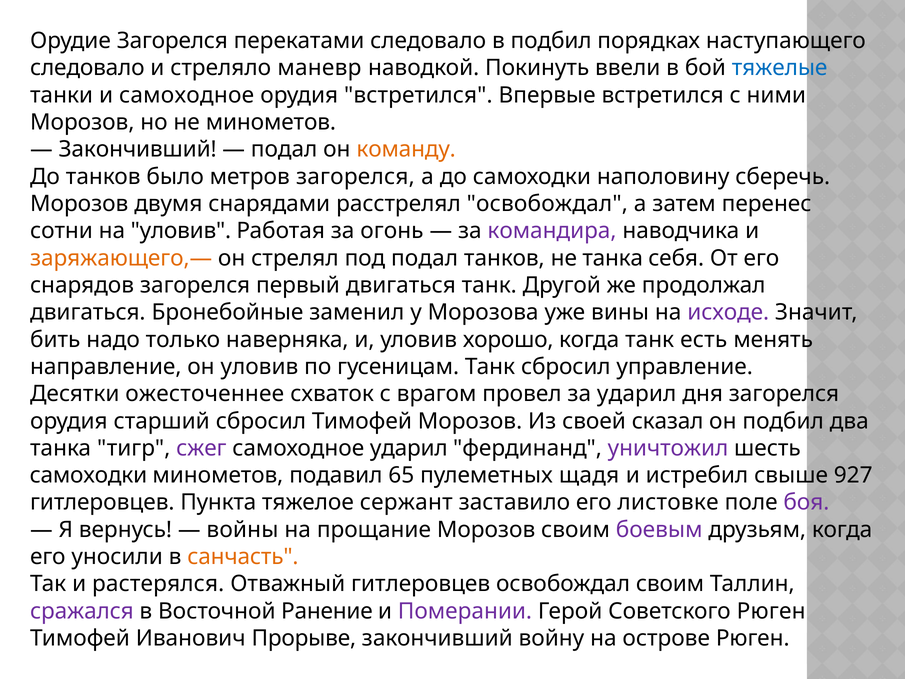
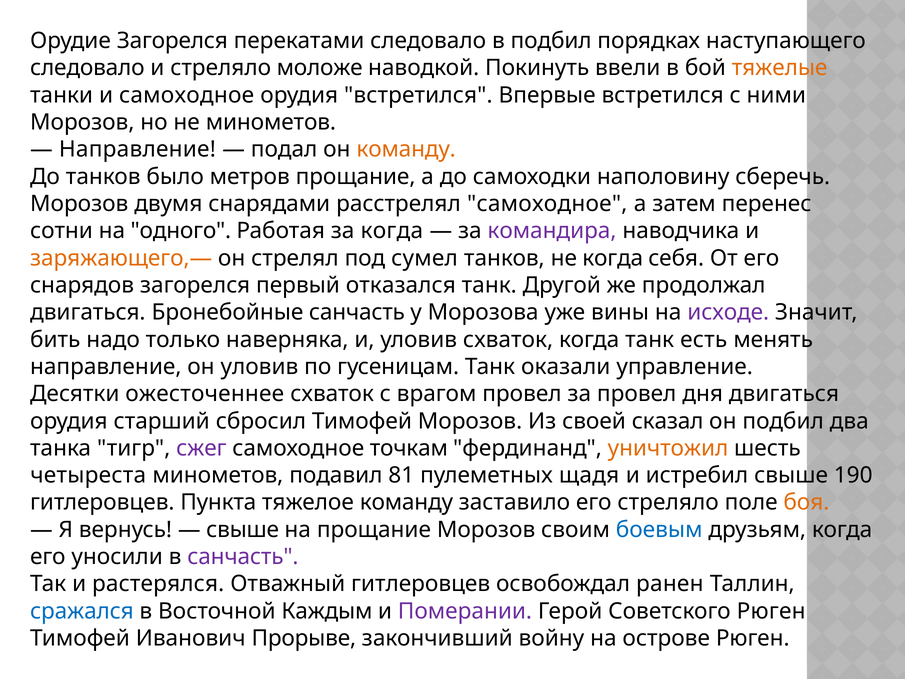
маневр: маневр -> моложе (320, 68)
тяжелые colour: blue -> orange (780, 68)
Закончивший: Закончивший -> Направление (137, 149)
метров загорелся: загорелся -> прощание (356, 177)
расстрелял освобождал: освобождал -> самоходное (547, 204)
на уловив: уловив -> одного (181, 231)
за огонь: огонь -> когда (392, 231)
под подал: подал -> сумел (425, 258)
не танка: танка -> когда (613, 258)
первый двигаться: двигаться -> отказался (401, 285)
Бронебойные заменил: заменил -> санчасть (357, 312)
уловив хорошо: хорошо -> схваток (508, 339)
Танк сбросил: сбросил -> оказали (566, 367)
за ударил: ударил -> провел (637, 394)
дня загорелся: загорелся -> двигаться (784, 394)
самоходное ударил: ударил -> точкам (409, 448)
уничтожил colour: purple -> orange (668, 448)
самоходки: самоходки -> четыреста (88, 475)
65: 65 -> 81 (401, 475)
927: 927 -> 190 (853, 475)
тяжелое сержант: сержант -> команду (406, 502)
его листовке: листовке -> стреляло (668, 502)
боя colour: purple -> orange (806, 502)
войны: войны -> свыше (243, 529)
боевым colour: purple -> blue (659, 529)
санчасть colour: orange -> purple (243, 557)
освобождал своим: своим -> ранен (670, 584)
сражался colour: purple -> blue (82, 611)
Ранение: Ранение -> Каждым (327, 611)
